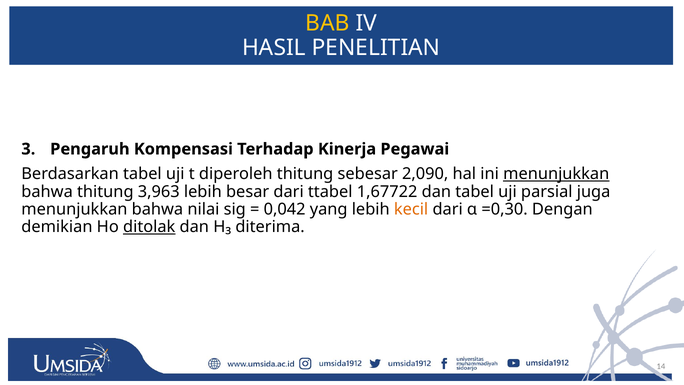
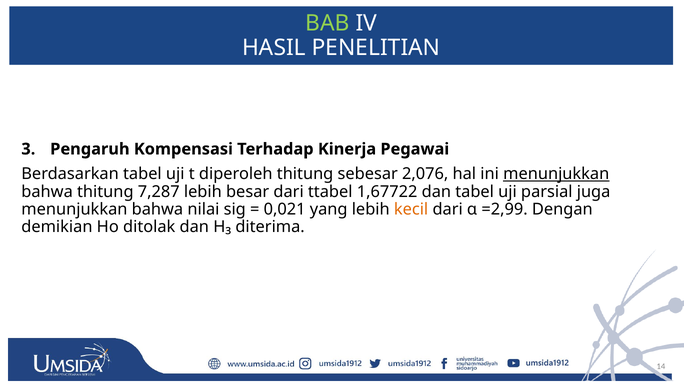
BAB colour: yellow -> light green (328, 23)
2,090: 2,090 -> 2,076 (425, 174)
3,963: 3,963 -> 7,287 (159, 191)
0,042: 0,042 -> 0,021 (285, 209)
=0,30: =0,30 -> =2,99 (505, 209)
ditolak underline: present -> none (149, 227)
